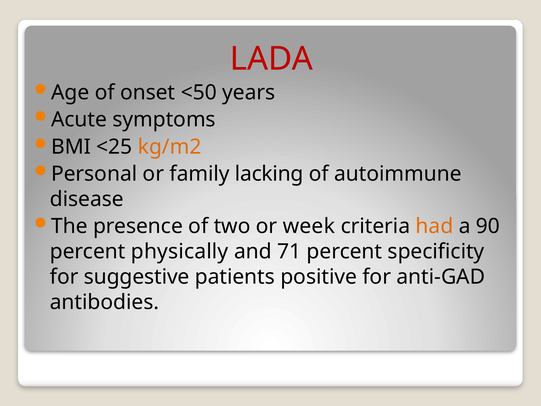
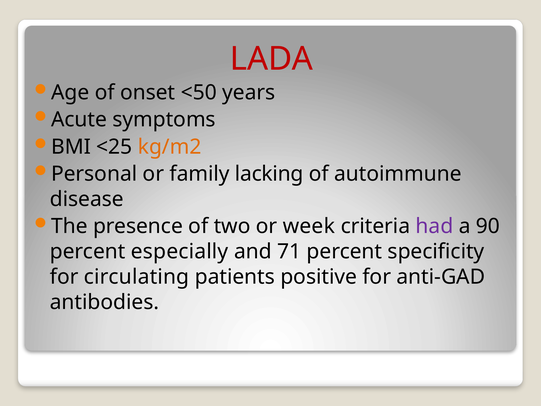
had colour: orange -> purple (434, 226)
physically: physically -> especially (180, 251)
suggestive: suggestive -> circulating (137, 277)
